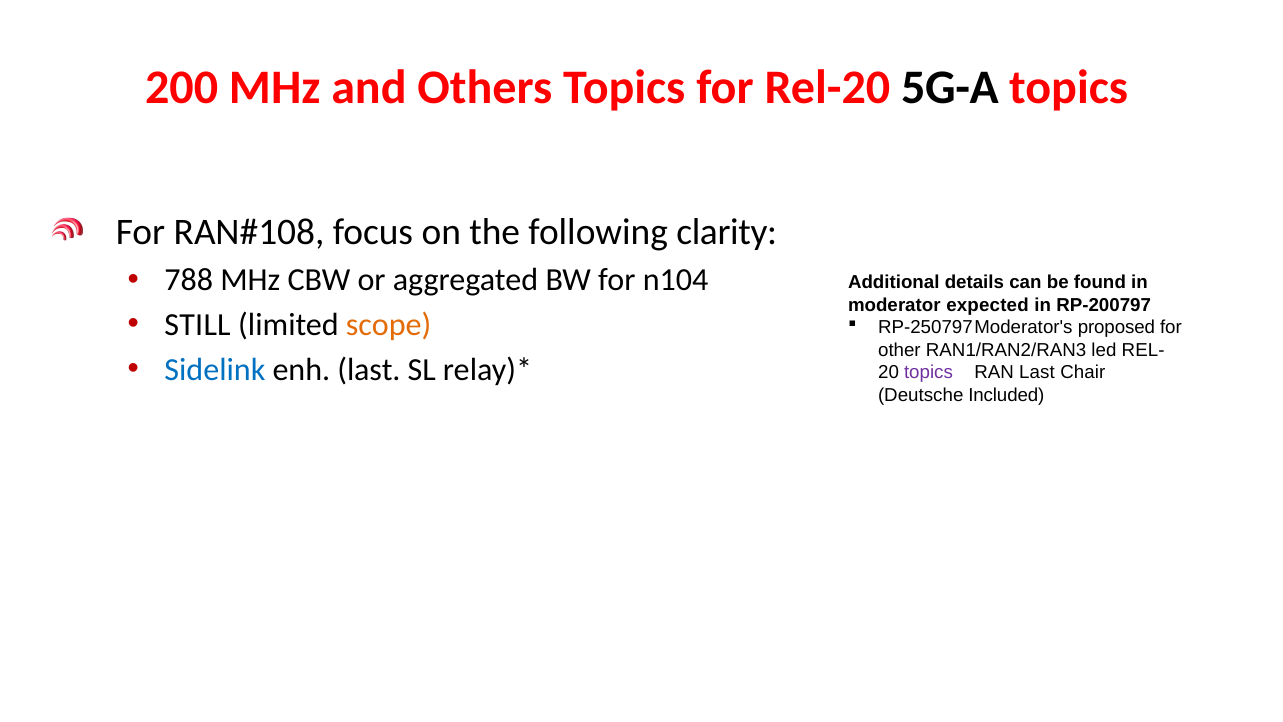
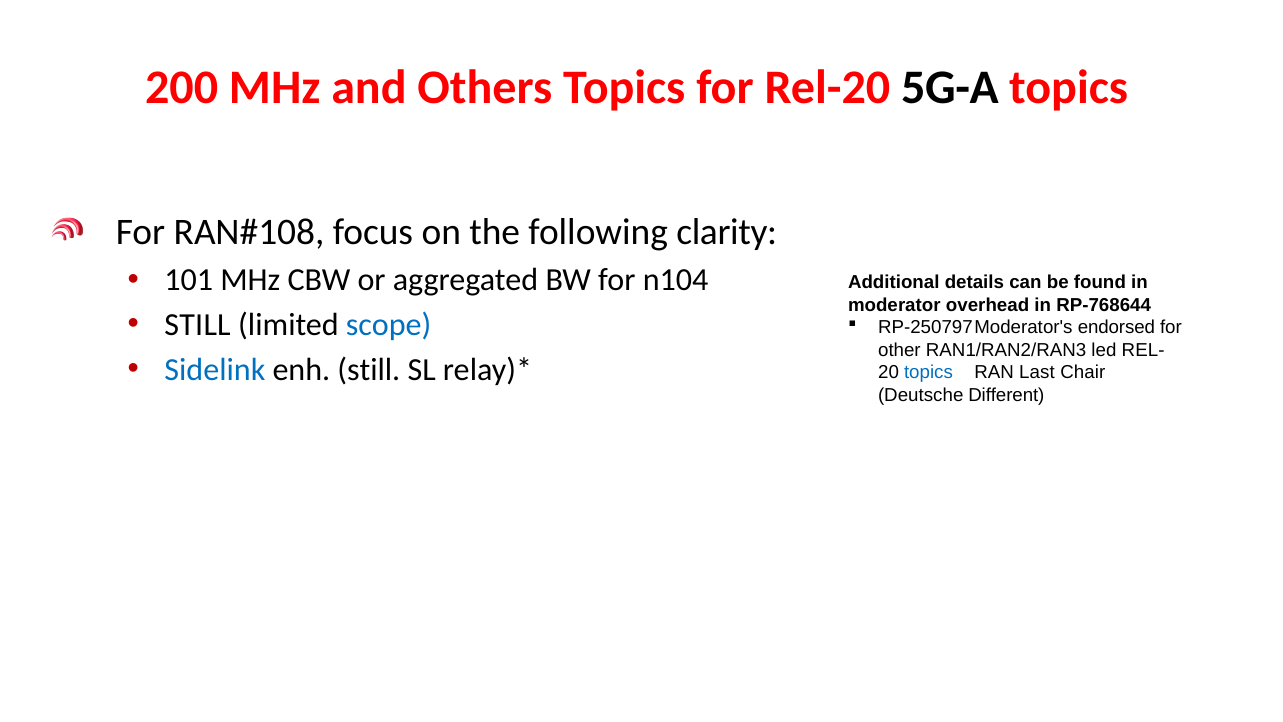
788: 788 -> 101 (189, 280)
expected: expected -> overhead (988, 305)
RP-200797: RP-200797 -> RP-768644 (1104, 305)
scope colour: orange -> blue (389, 325)
proposed: proposed -> endorsed (1116, 328)
enh last: last -> still (369, 370)
topics colour: purple -> blue (928, 372)
Included: Included -> Different (1006, 395)
